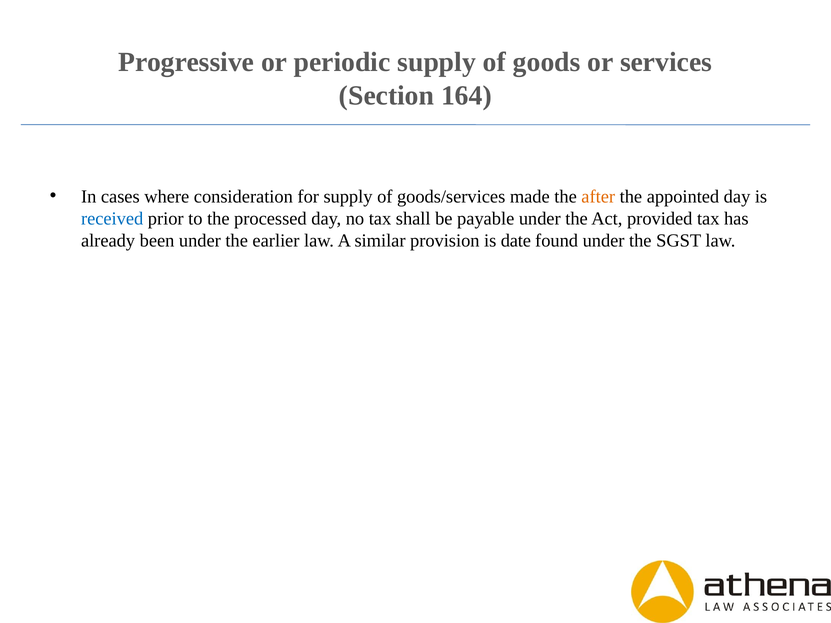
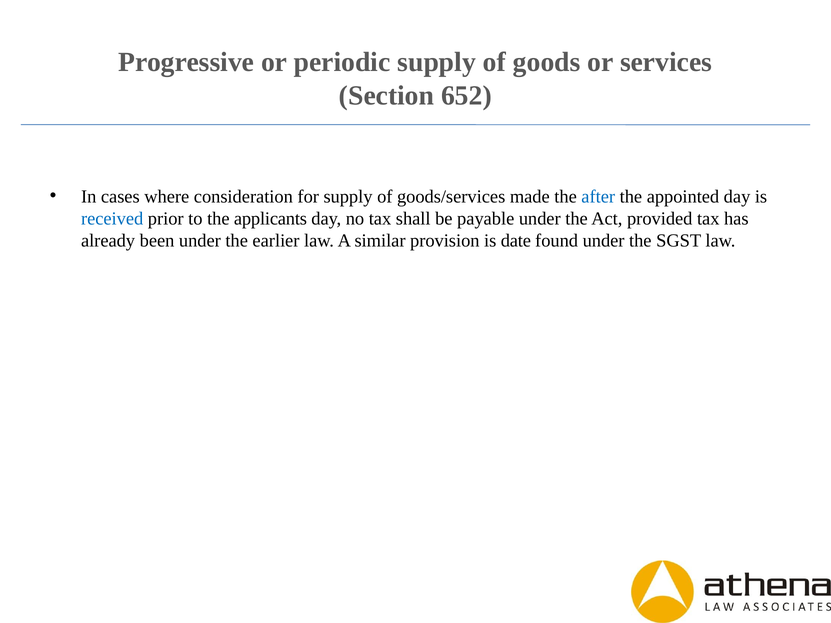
164: 164 -> 652 (467, 95)
after colour: orange -> blue (598, 197)
processed: processed -> applicants (270, 219)
